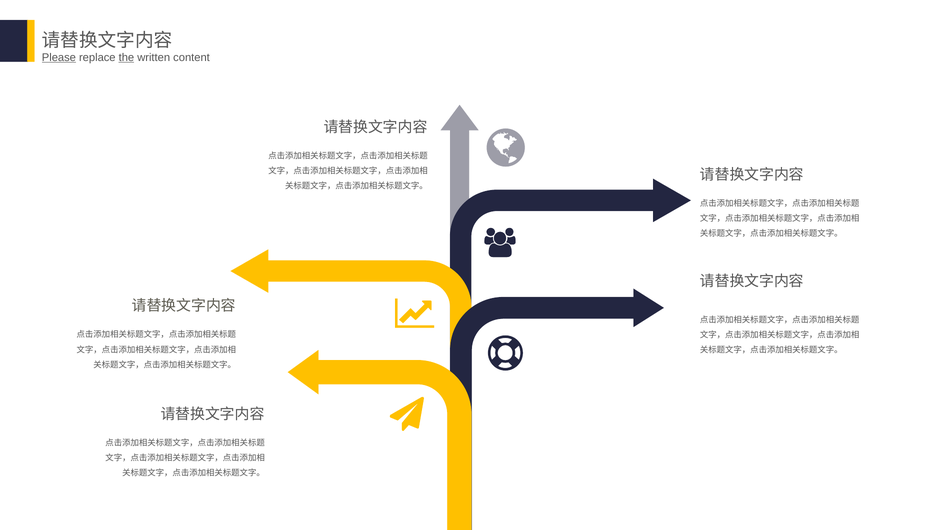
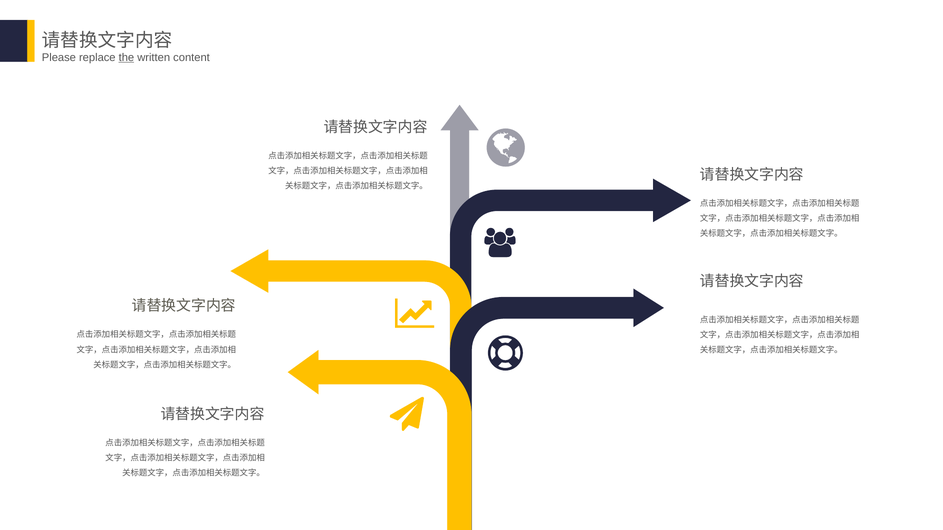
Please underline: present -> none (59, 57)
